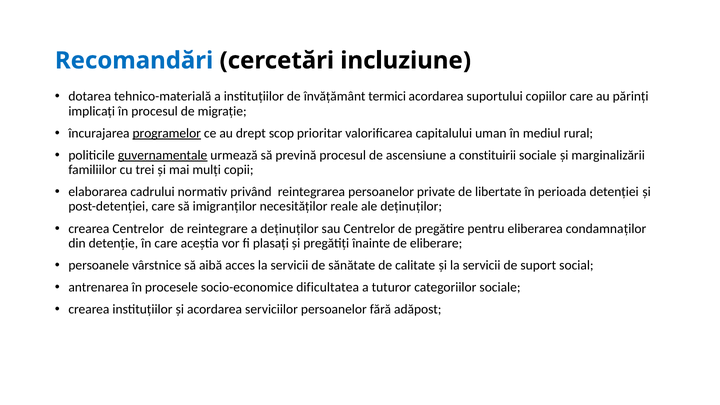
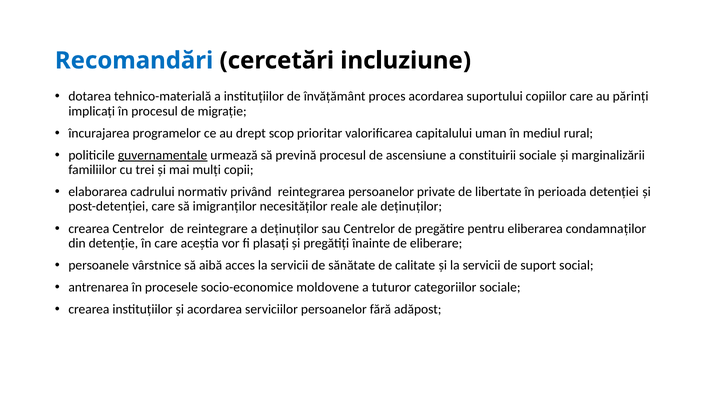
termici: termici -> proces (387, 96)
programelor underline: present -> none (167, 133)
dificultatea: dificultatea -> moldovene (328, 287)
